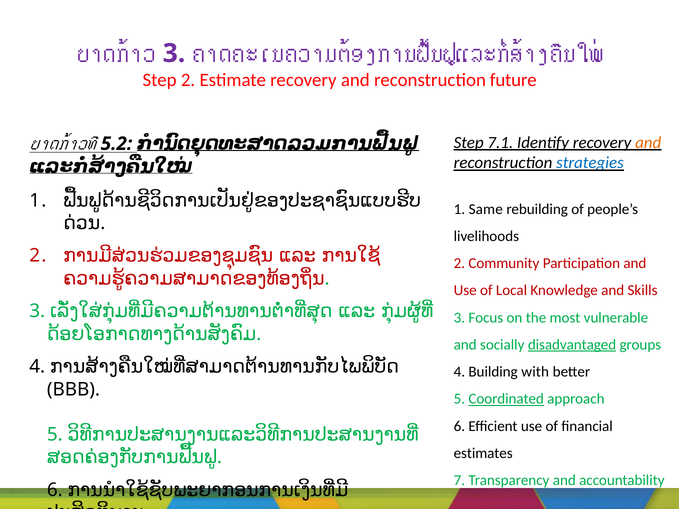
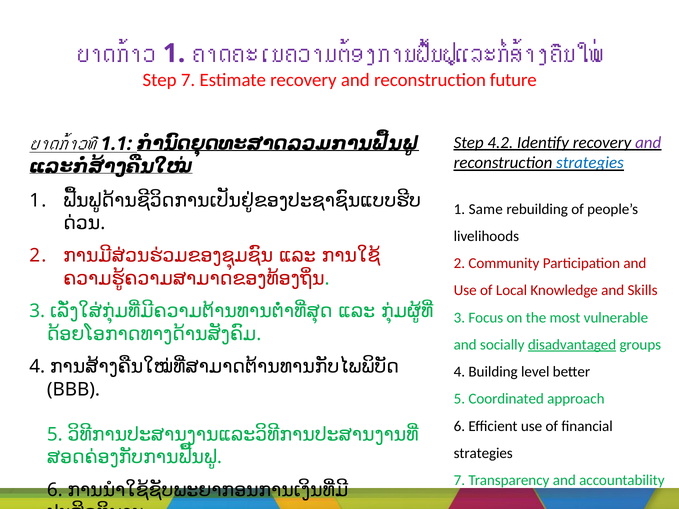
3: 3 -> 1 (174, 53)
Step 2: 2 -> 7 (188, 80)
5.2: 5.2 -> 1.1 (117, 144)
7.1: 7.1 -> 4.2 (500, 143)
and colour: orange -> purple (648, 143)
with: with -> level (535, 372)
Coordinated underline: present -> none (506, 399)
estimates: estimates -> strategies (483, 453)
